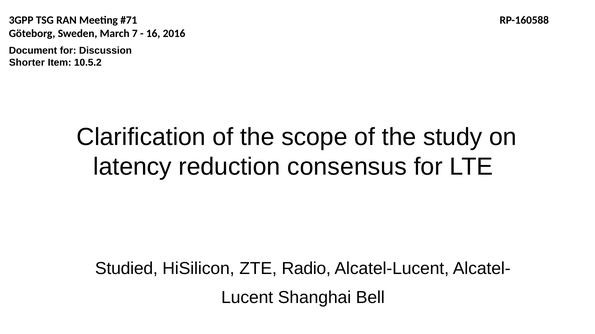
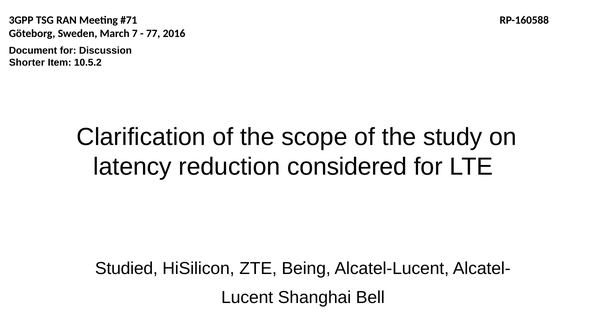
16: 16 -> 77 (153, 34)
consensus: consensus -> considered (347, 167)
Radio: Radio -> Being (306, 269)
